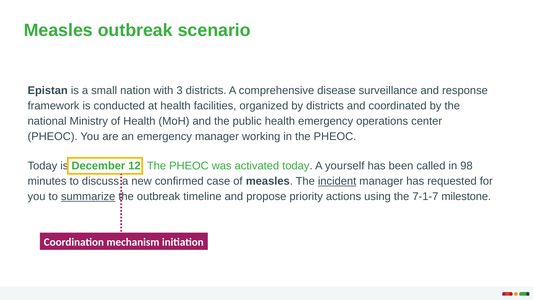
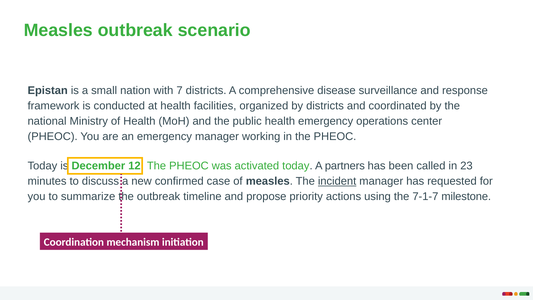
3: 3 -> 7 (180, 91)
yourself: yourself -> partners (345, 166)
98: 98 -> 23 (466, 166)
summarize underline: present -> none (88, 196)
